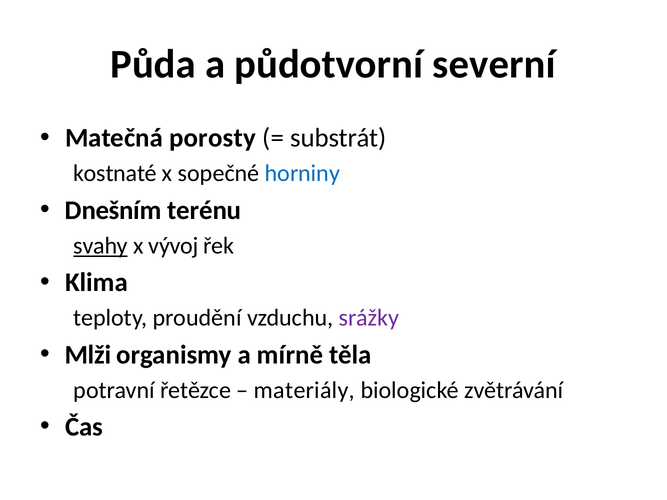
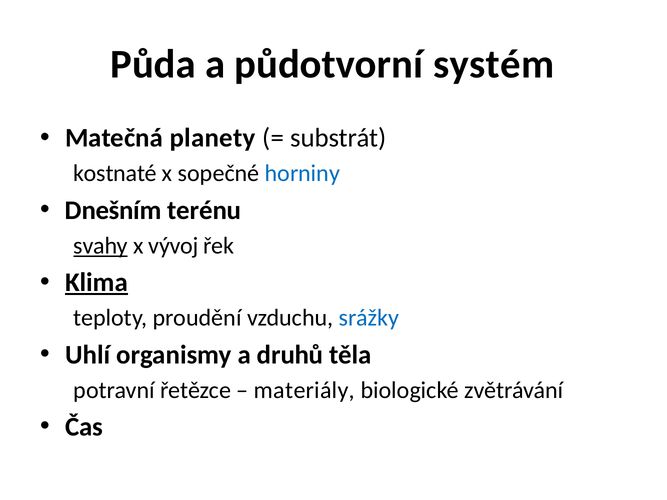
severní: severní -> systém (494, 65)
porosty: porosty -> planety (212, 138)
Klima underline: none -> present (97, 283)
srážky colour: purple -> blue (369, 318)
Mlži: Mlži -> Uhlí (88, 355)
mírně: mírně -> druhů (290, 355)
